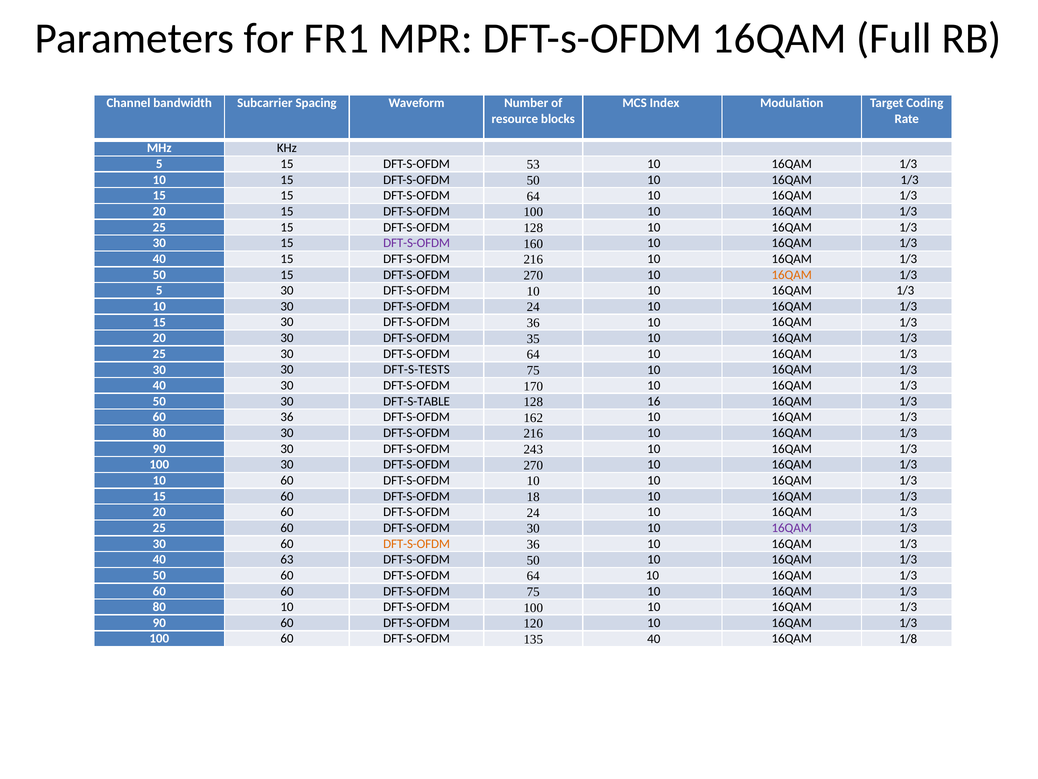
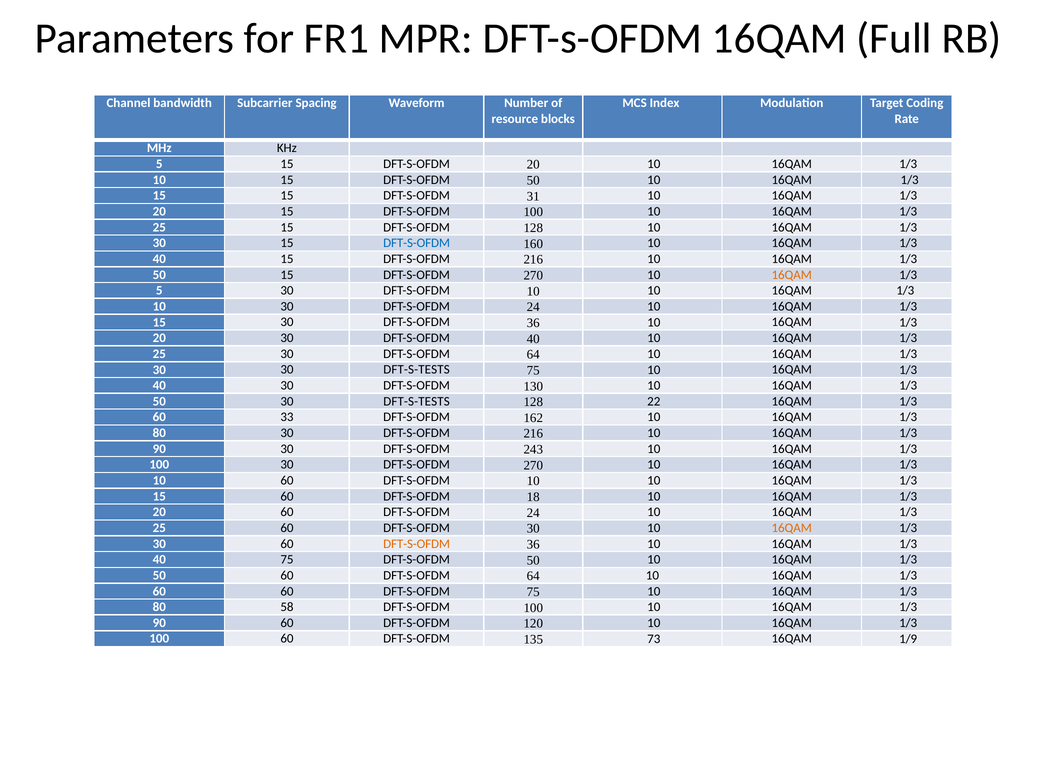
DFT-S-OFDM 53: 53 -> 20 (533, 165)
15 DFT-S-OFDM 64: 64 -> 31 (533, 196)
DFT-S-OFDM colour: purple -> blue (417, 243)
DFT-S-OFDM 35: 35 -> 40 (533, 339)
170: 170 -> 130 (533, 386)
50 30 DFT-S-TABLE: DFT-S-TABLE -> DFT-S-TESTS (417, 401)
16: 16 -> 22 (654, 401)
60 36: 36 -> 33 (287, 417)
16QAM colour: purple -> orange (792, 528)
40 63: 63 -> 75 (287, 559)
80 10: 10 -> 58 (287, 607)
135 40: 40 -> 73 (654, 638)
1/8: 1/8 -> 1/9 (908, 638)
